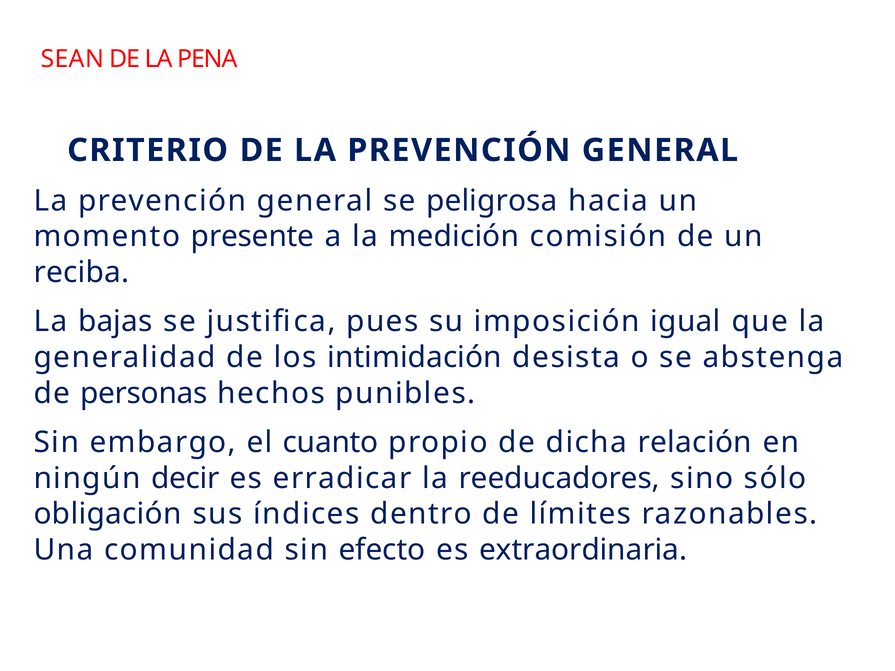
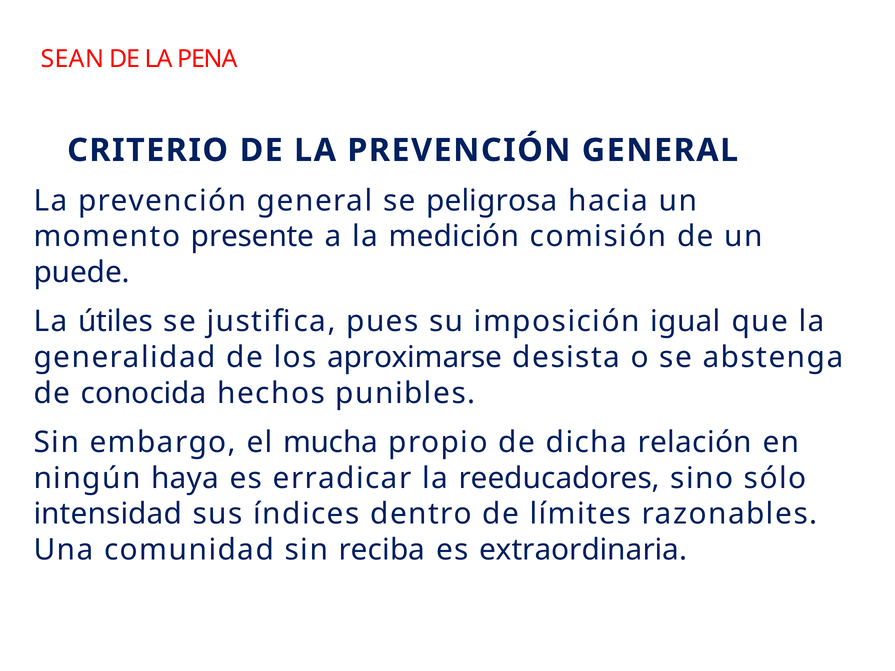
reciba: reciba -> puede (82, 273)
bajas: bajas -> útiles (115, 322)
intimidación: intimidación -> aproximarse (415, 358)
personas: personas -> conocida (144, 393)
cuanto: cuanto -> mucha (331, 443)
decir: decir -> haya (185, 478)
obligación: obligación -> intensidad (108, 514)
efecto: efecto -> reciba (382, 550)
